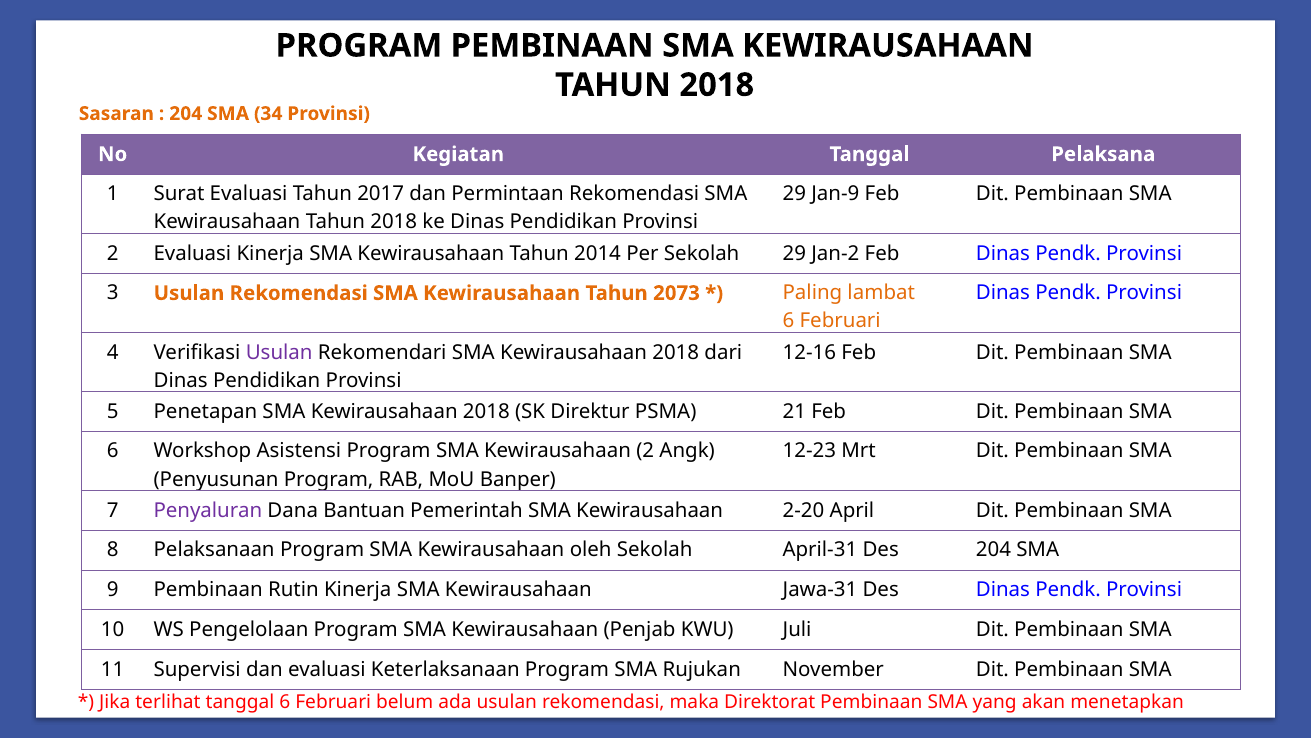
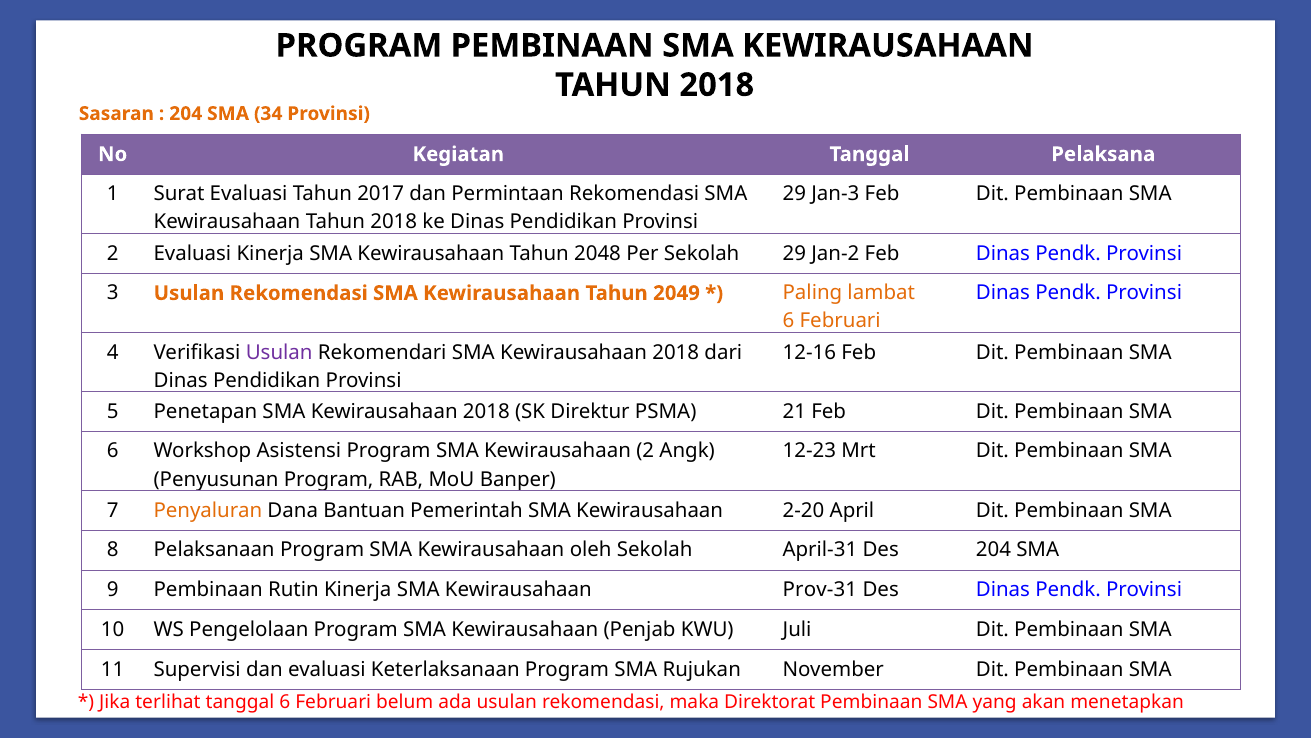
Jan-9: Jan-9 -> Jan-3 (835, 194)
2014: 2014 -> 2048 (598, 253)
2073: 2073 -> 2049 (676, 293)
Penyaluran colour: purple -> orange (208, 510)
Jawa-31: Jawa-31 -> Prov-31 (820, 590)
